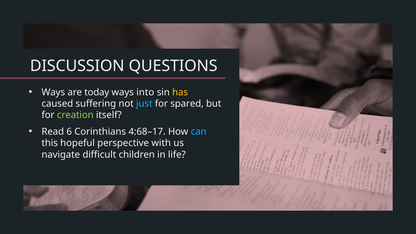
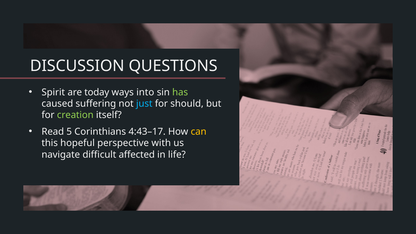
Ways: Ways -> Spirit (53, 92)
has colour: yellow -> light green (180, 92)
spared: spared -> should (187, 104)
6: 6 -> 5 (69, 132)
4:68–17: 4:68–17 -> 4:43–17 (147, 132)
can colour: light blue -> yellow (199, 132)
children: children -> affected (137, 155)
